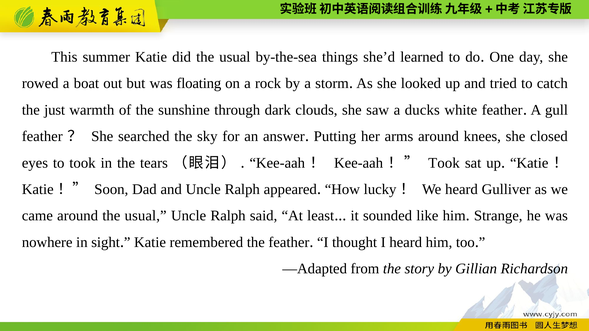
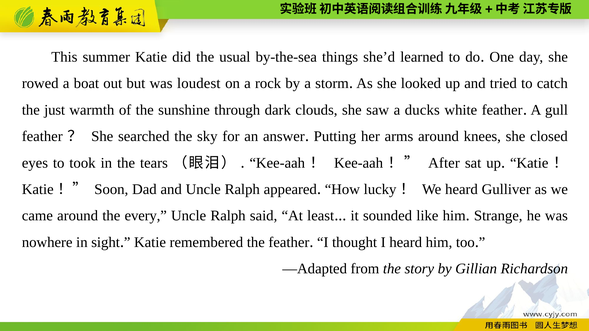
floating: floating -> loudest (199, 83)
Took: Took -> After (444, 163)
around the usual: usual -> every (146, 216)
